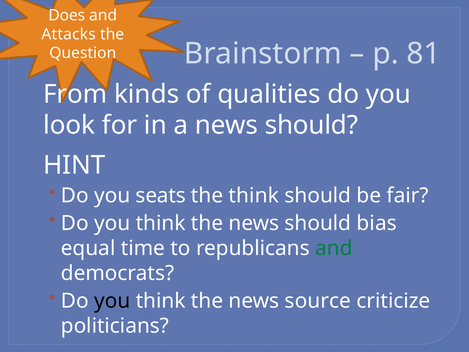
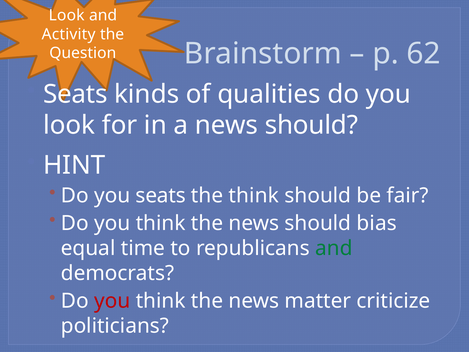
Does: Does -> Look (67, 15)
Attacks: Attacks -> Activity (69, 34)
81: 81 -> 62 (424, 53)
From: From -> Seats (75, 94)
you colour: black -> red (112, 301)
source: source -> matter (318, 301)
